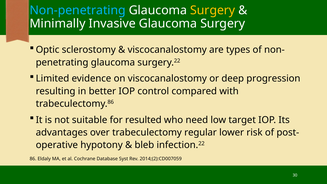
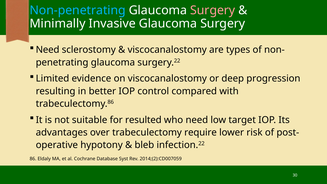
Surgery colour: yellow -> pink (213, 10)
Optic: Optic -> Need (48, 50)
regular: regular -> require (201, 132)
